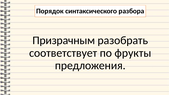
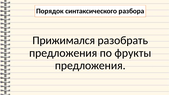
Призрачным: Призрачным -> Прижимался (64, 40)
соответствует: соответствует -> предложения (63, 53)
